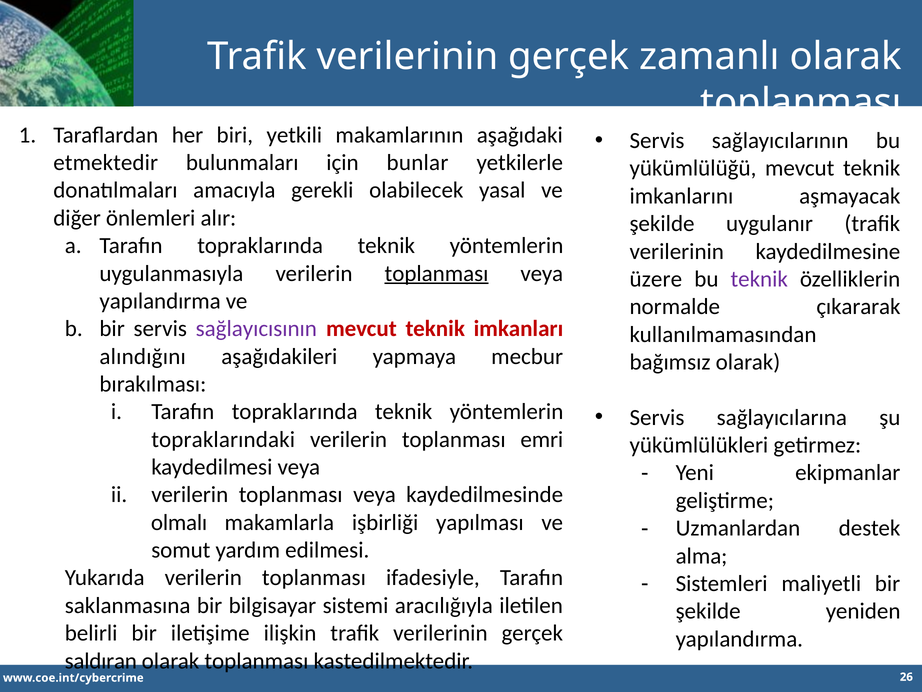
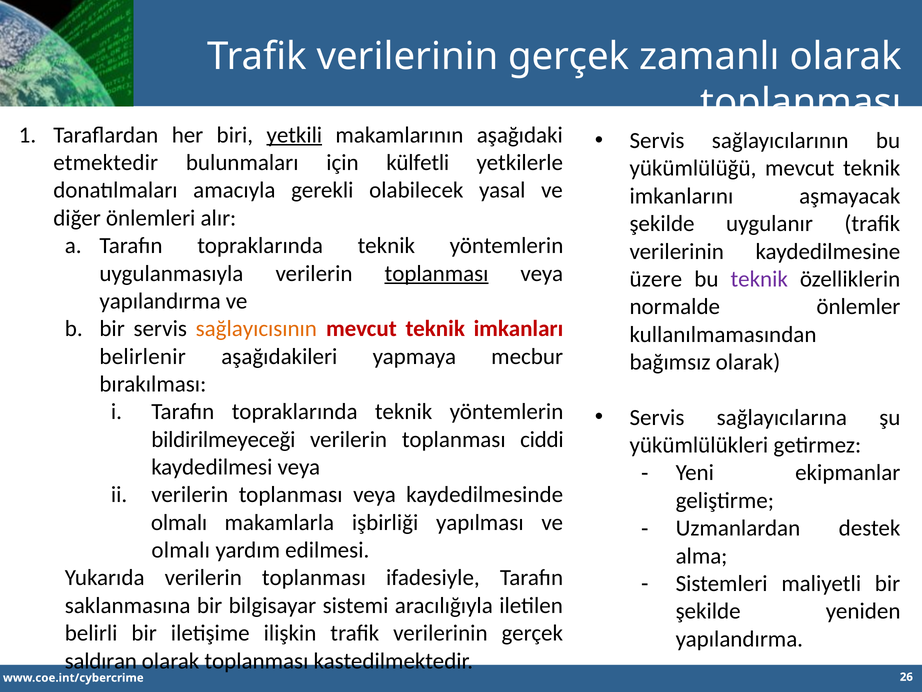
yetkili underline: none -> present (294, 135)
bunlar: bunlar -> külfetli (418, 163)
çıkararak: çıkararak -> önlemler (858, 307)
sağlayıcısının colour: purple -> orange (256, 329)
alındığını: alındığını -> belirlenir (143, 356)
topraklarındaki: topraklarındaki -> bildirilmeyeceği (223, 439)
emri: emri -> ciddi (542, 439)
somut: somut -> olmalı (181, 550)
